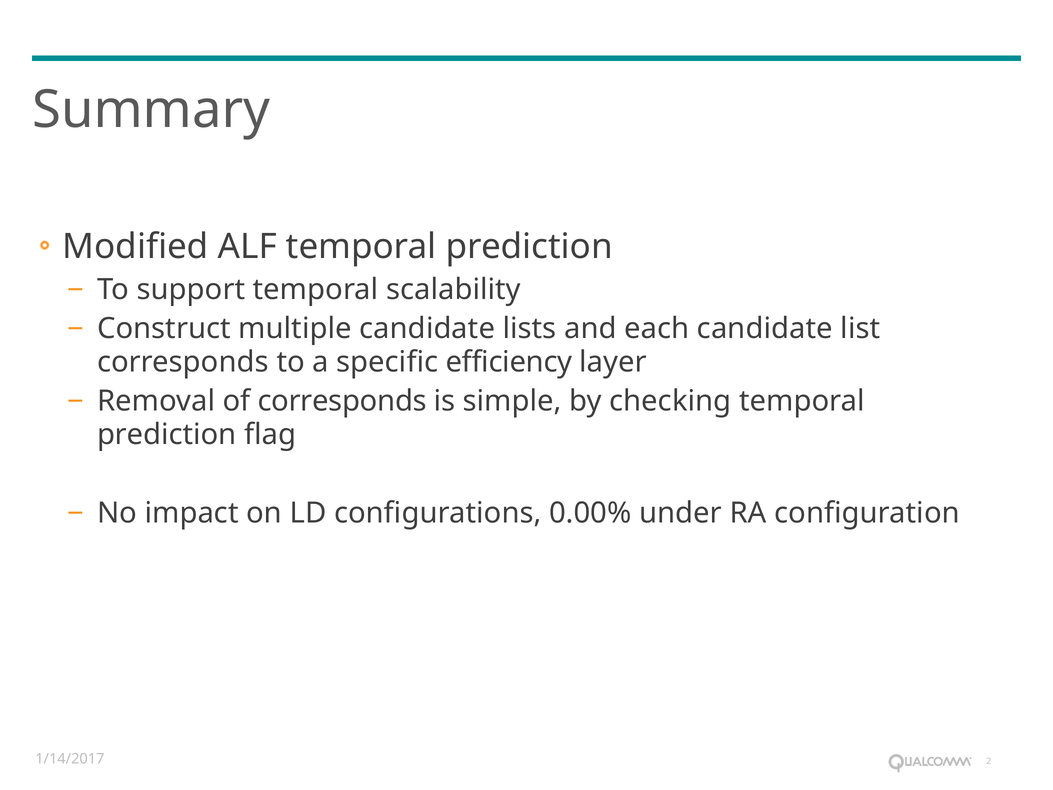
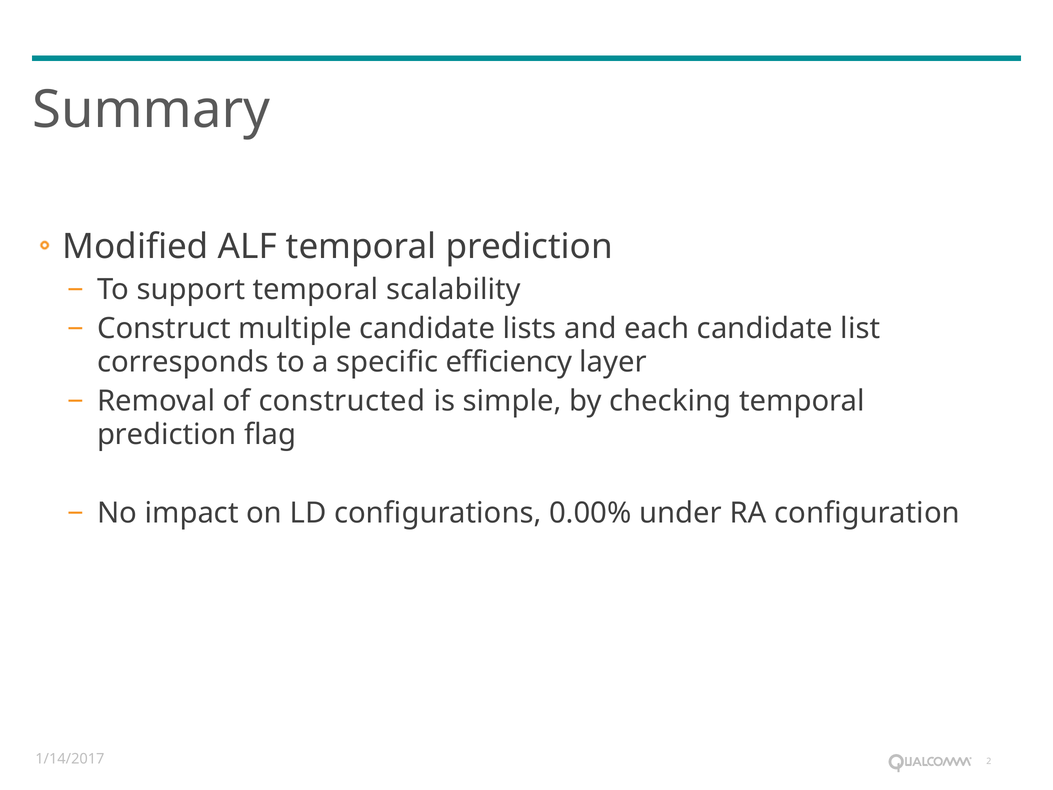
of corresponds: corresponds -> constructed (342, 401)
